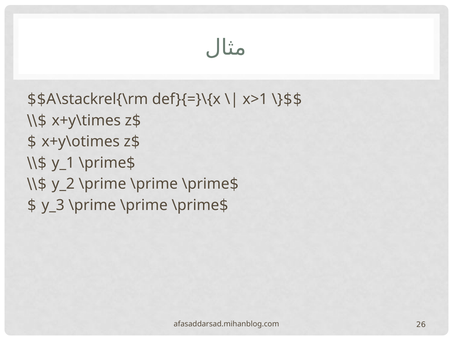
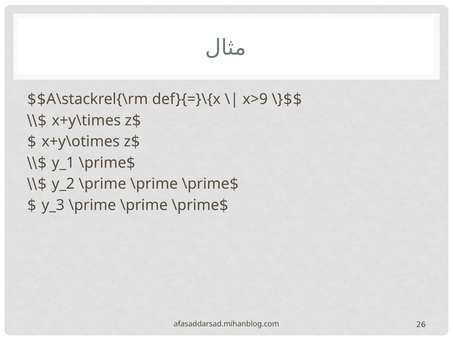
x>1: x>1 -> x>9 (255, 99)
